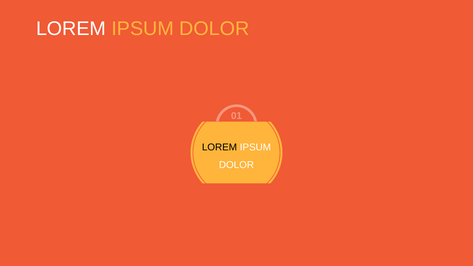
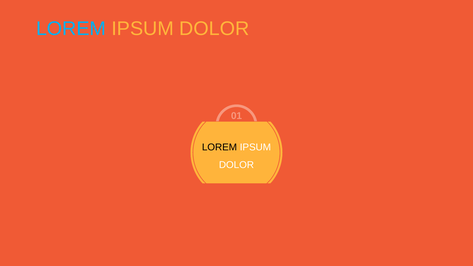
LOREM colour: white -> light blue (71, 29)
